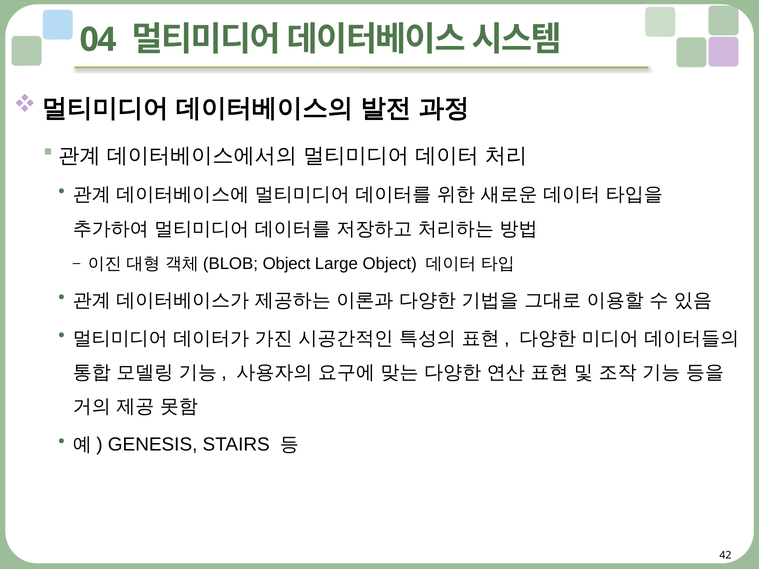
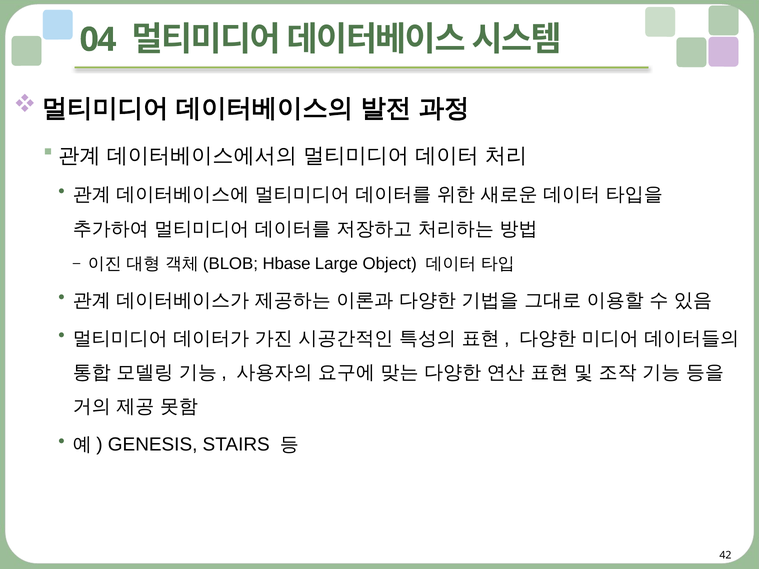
Object: Object -> Hbase (287, 264)
